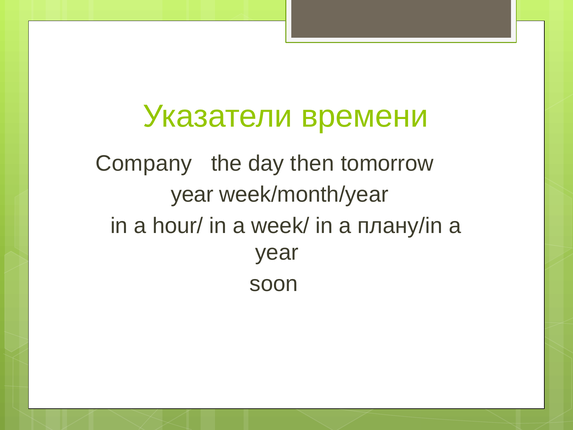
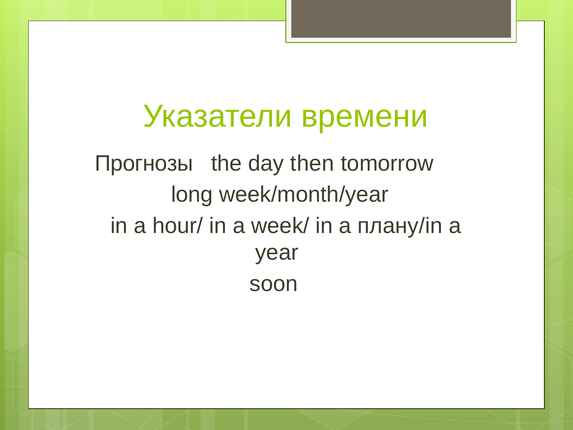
Company: Company -> Прогнозы (144, 163)
year: year -> long (192, 195)
